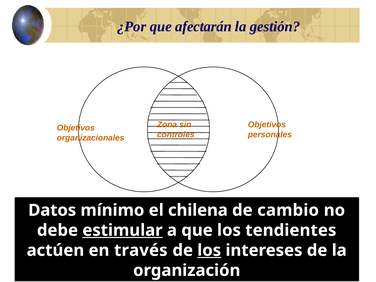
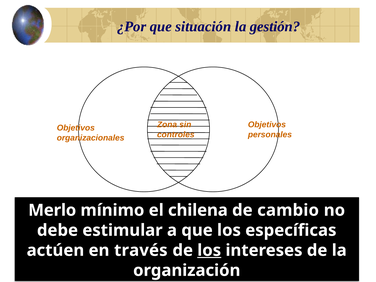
afectarán: afectarán -> situación (203, 27)
Datos: Datos -> Merlo (52, 210)
estimular underline: present -> none (122, 230)
tendientes: tendientes -> específicas (291, 230)
